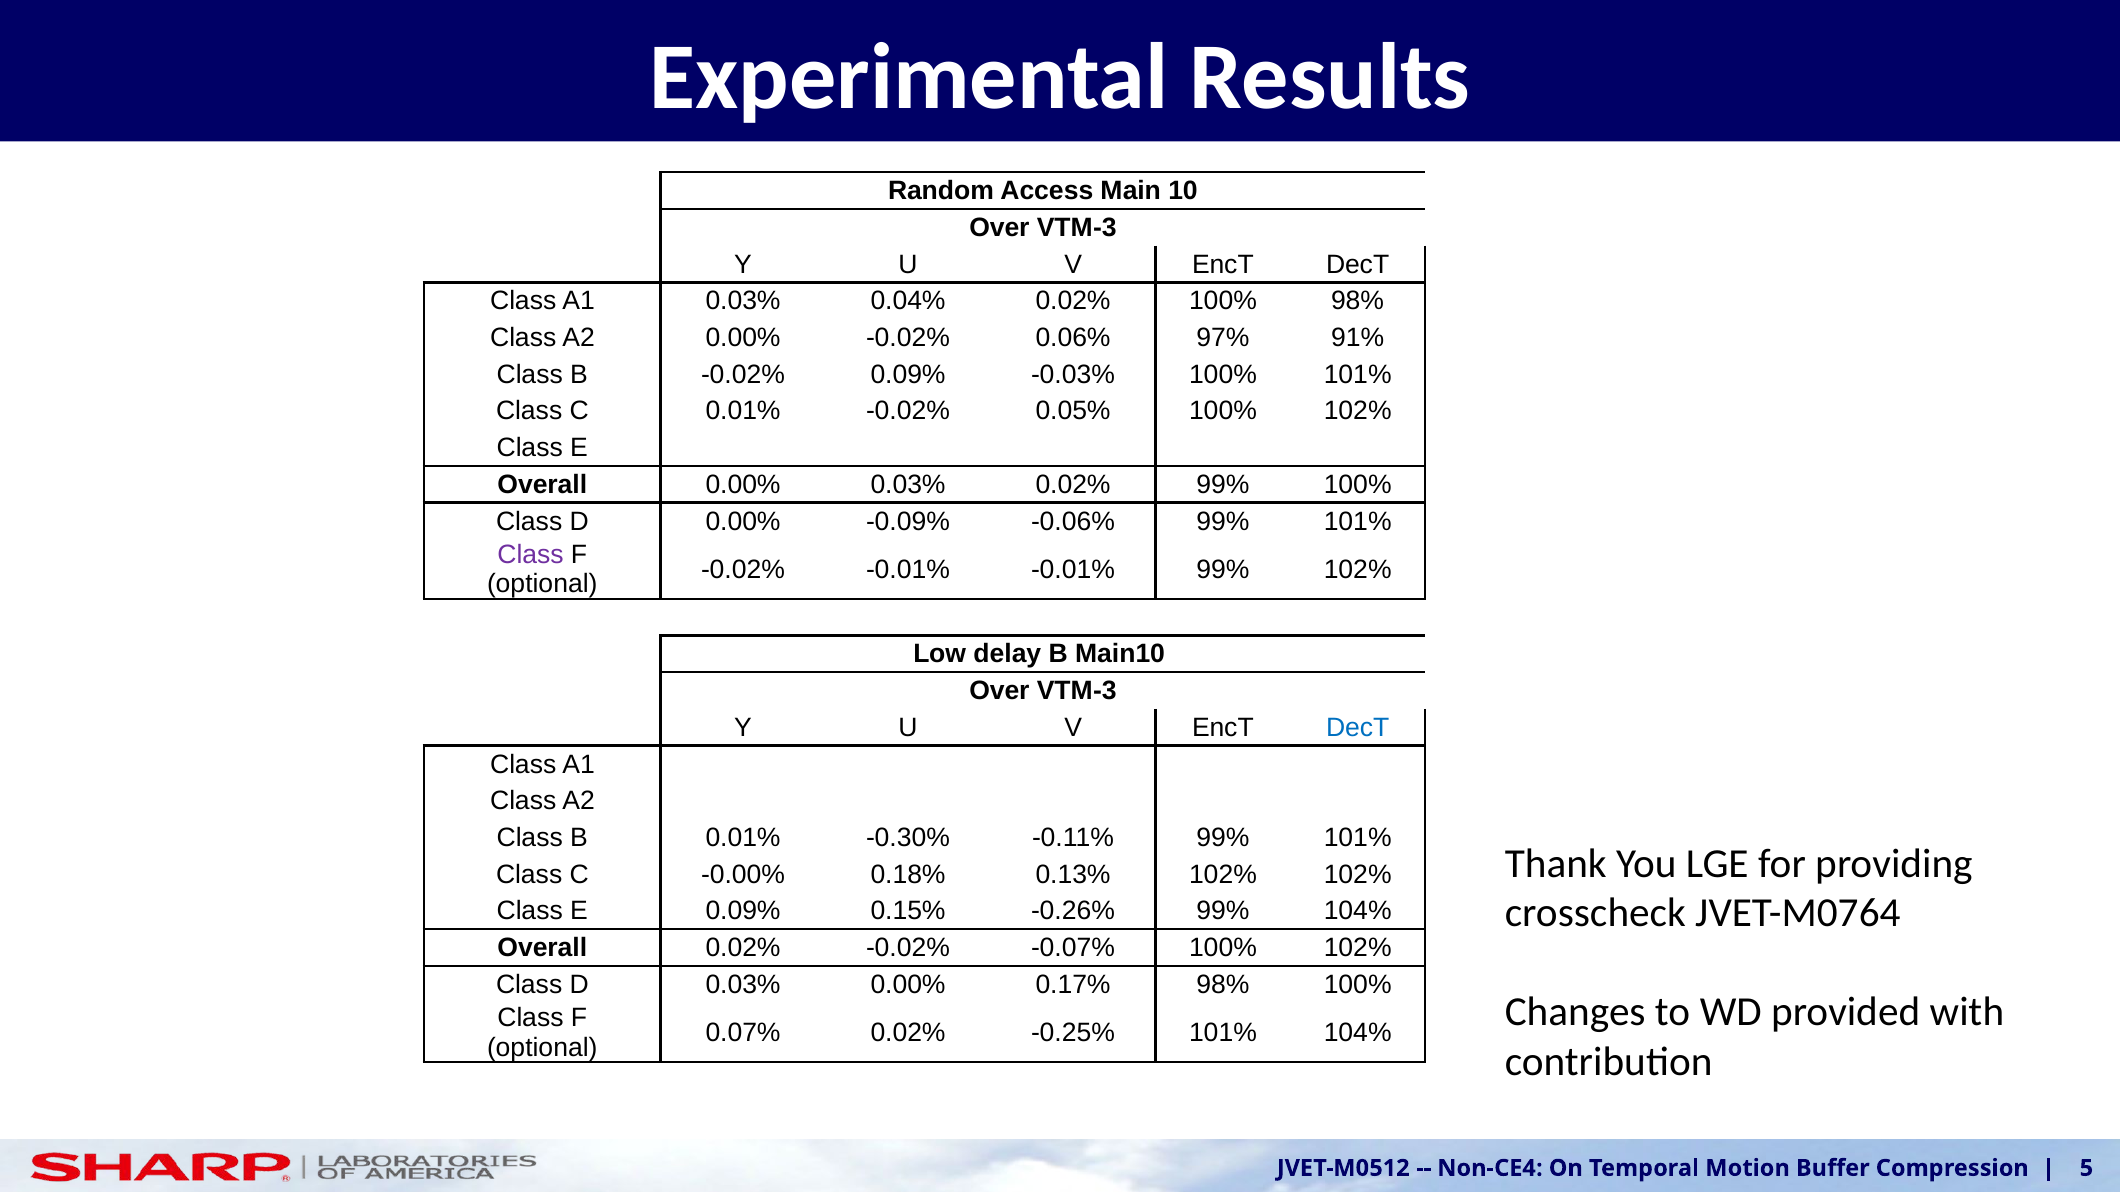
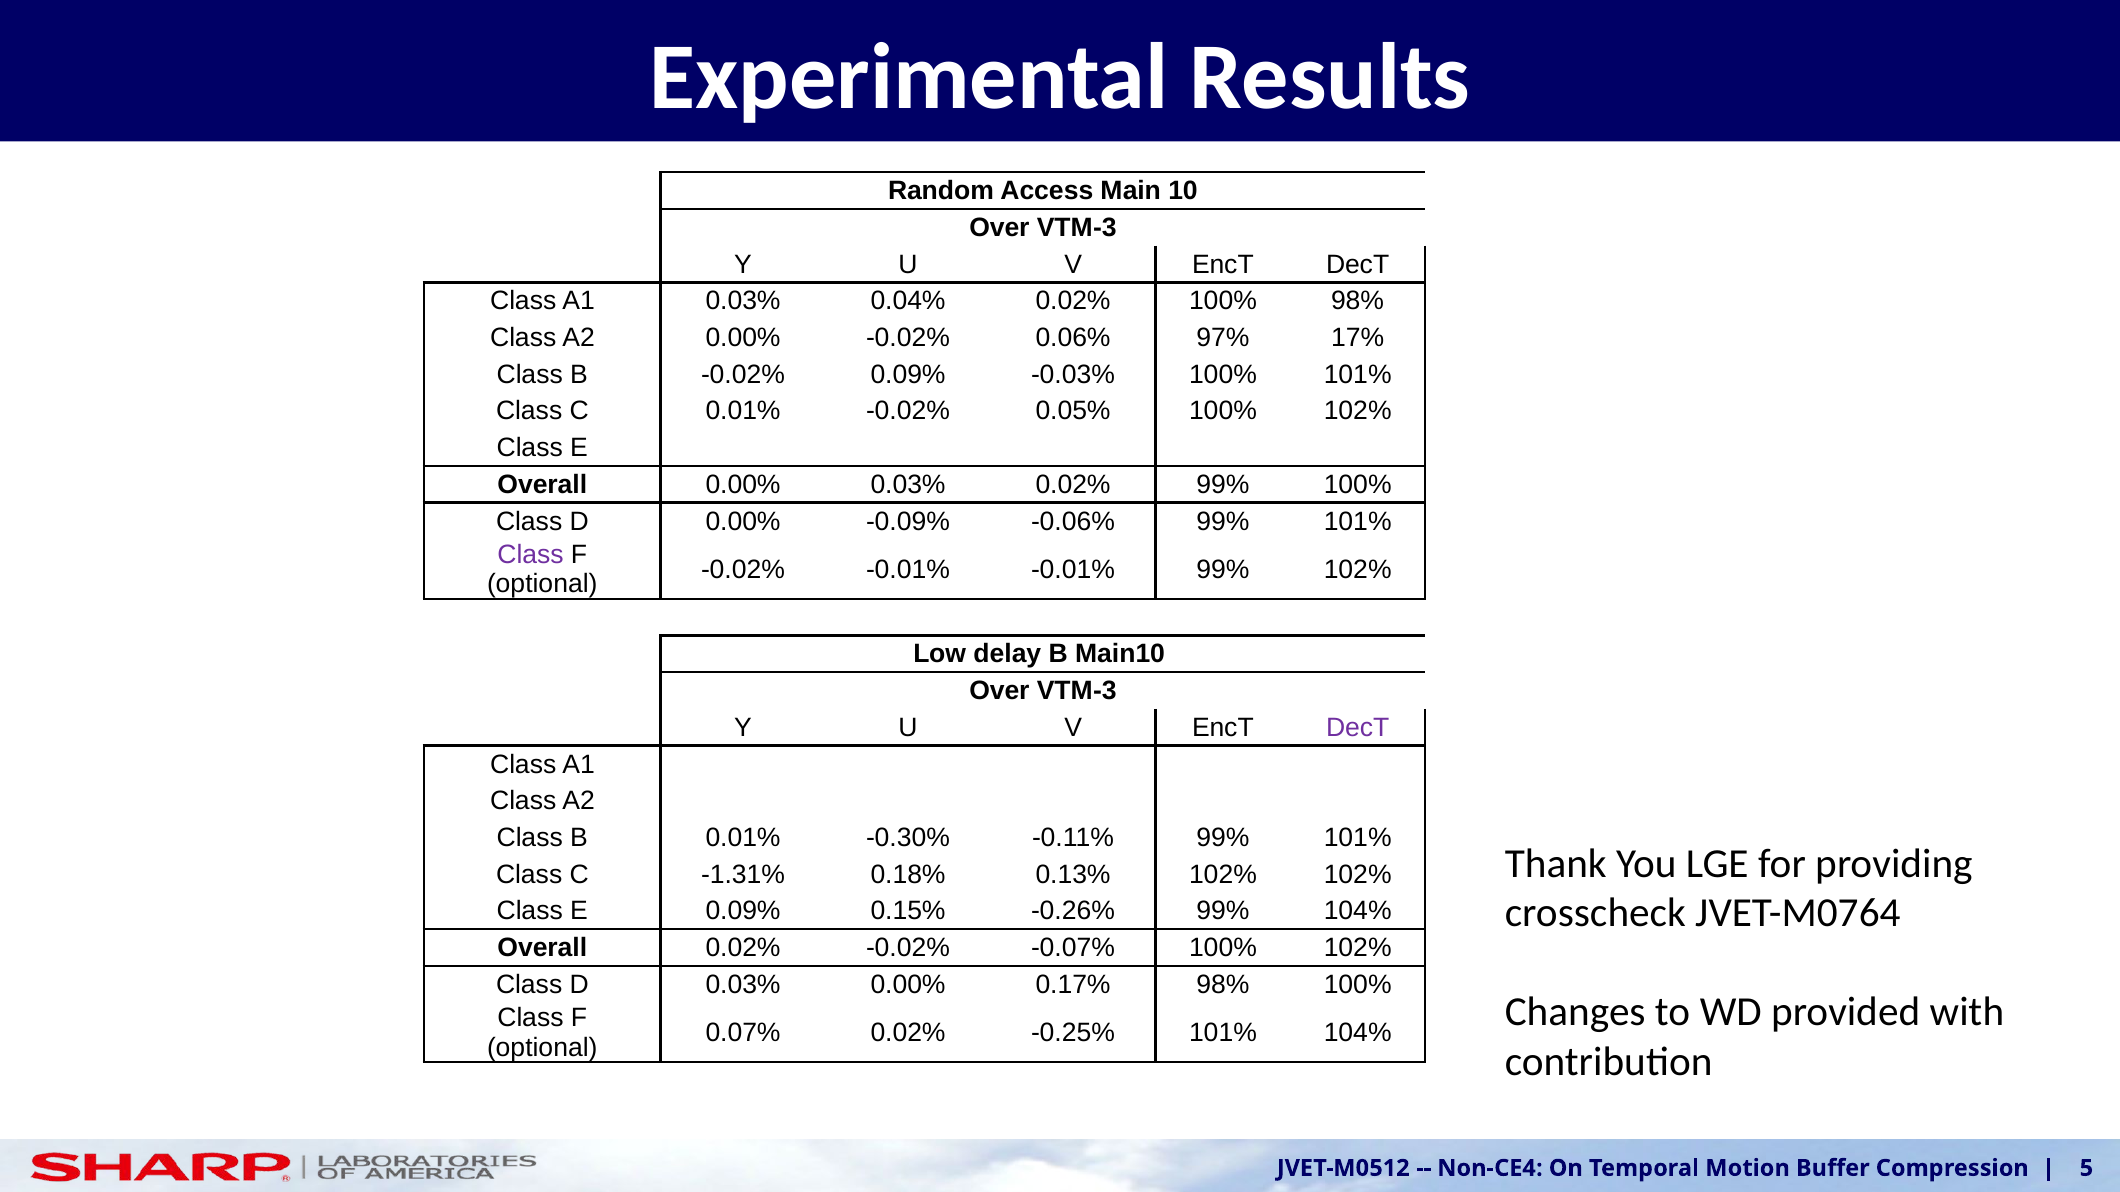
91%: 91% -> 17% (1358, 338)
DecT colour: blue -> purple (1358, 728)
-0.00%: -0.00% -> -1.31% (743, 875)
